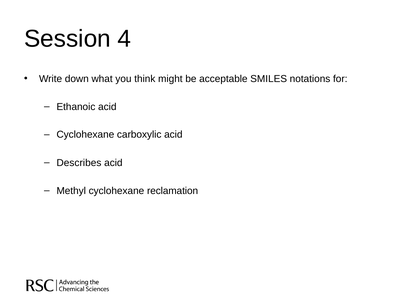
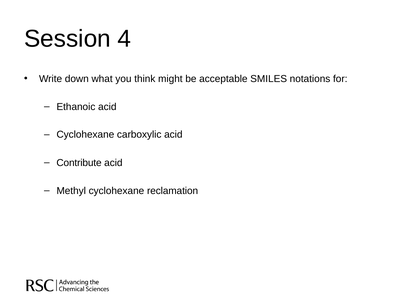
Describes: Describes -> Contribute (79, 163)
